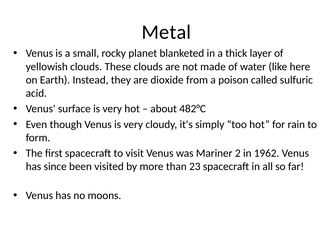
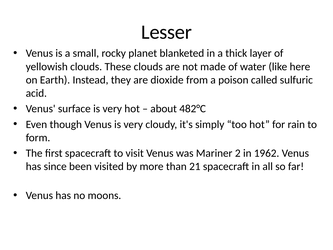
Metal: Metal -> Lesser (167, 32)
23: 23 -> 21 (195, 166)
